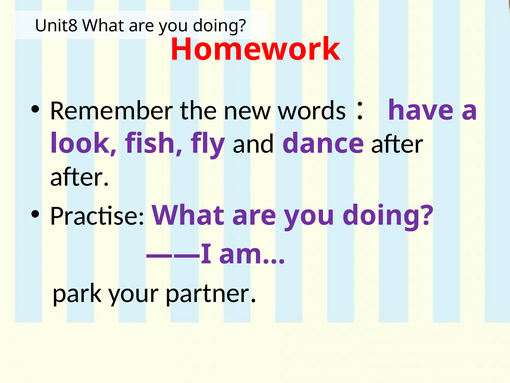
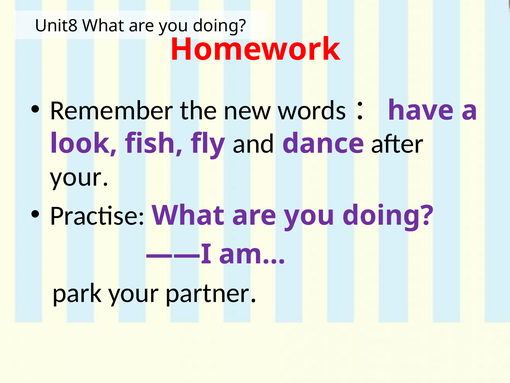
after: after -> your (79, 177)
